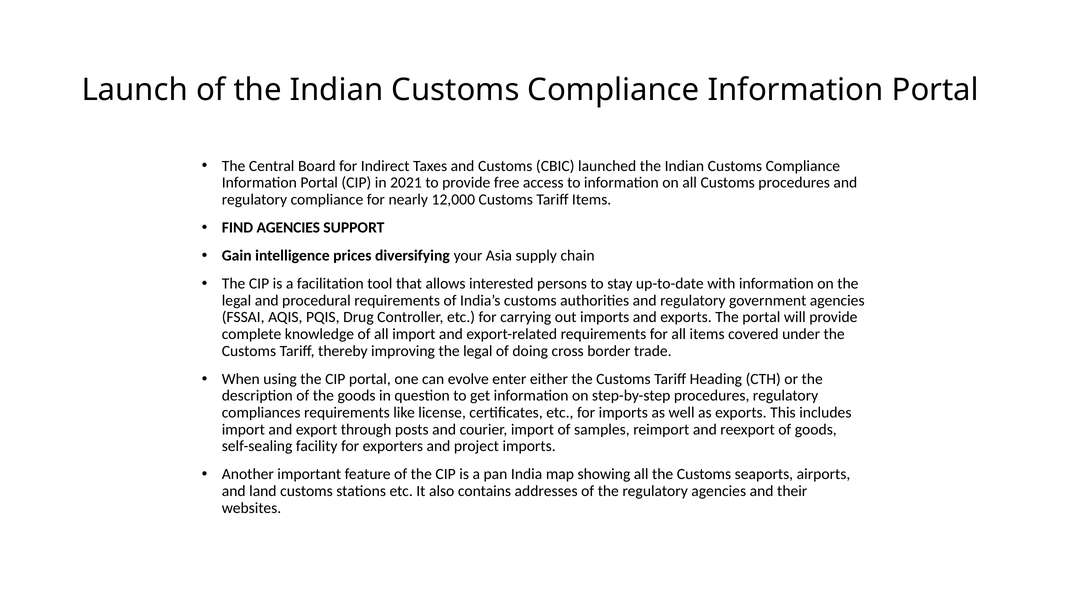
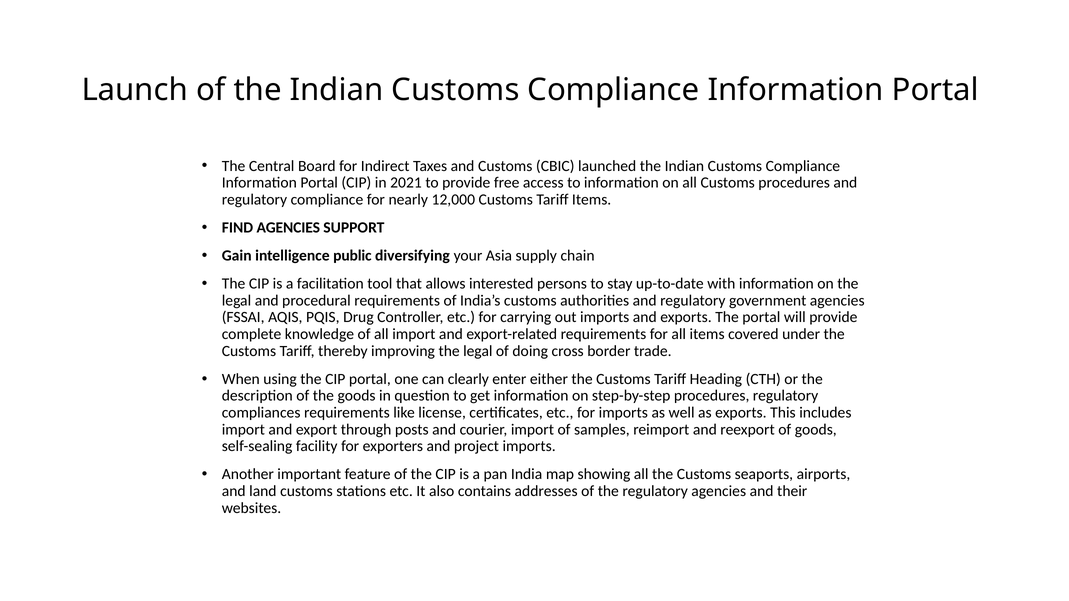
prices: prices -> public (352, 256)
evolve: evolve -> clearly (468, 379)
